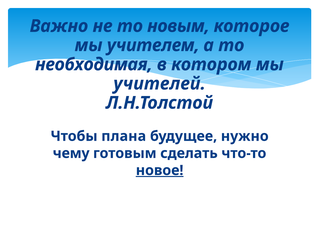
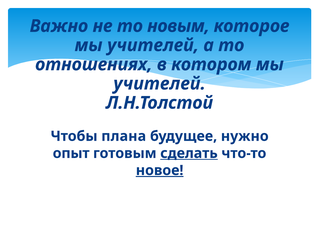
учителем: учителем -> учителей (153, 45)
необходимая: необходимая -> отношениях (94, 64)
чему: чему -> опыт (71, 153)
сделать underline: none -> present (189, 153)
